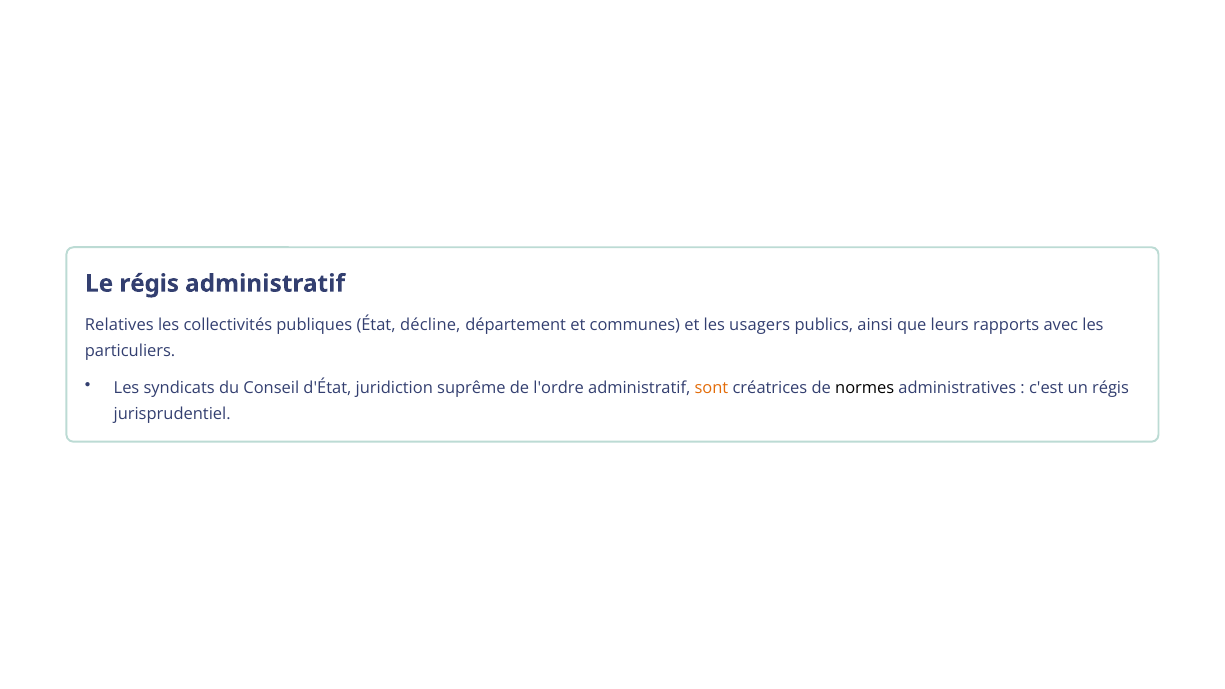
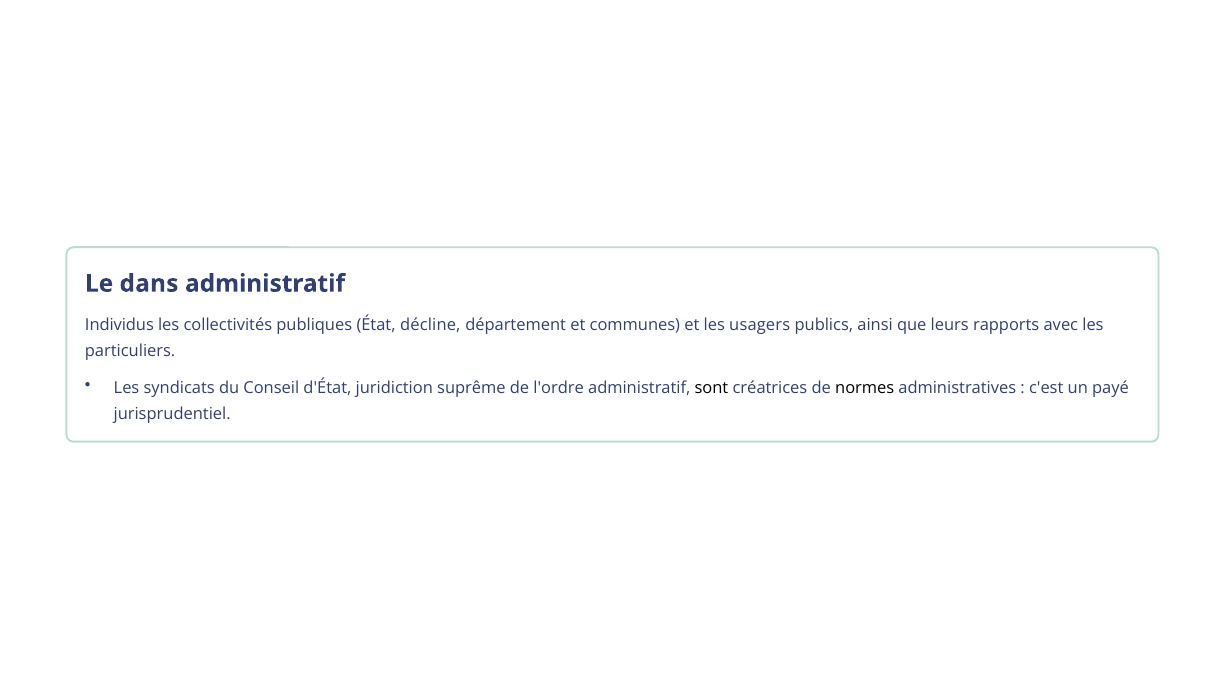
Le régis: régis -> dans (149, 284)
Relatives: Relatives -> Individus (119, 325)
sont colour: orange -> black (712, 388)
un régis: régis -> payé (1111, 388)
